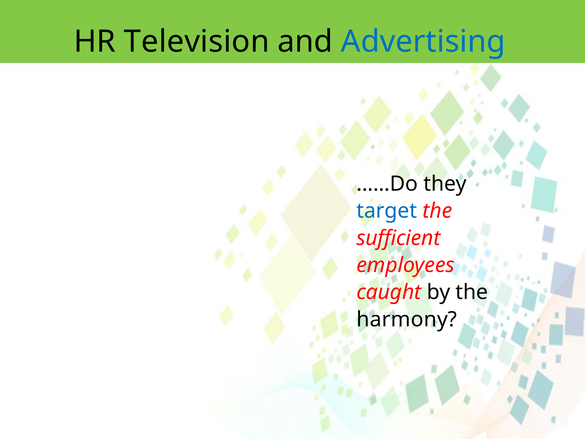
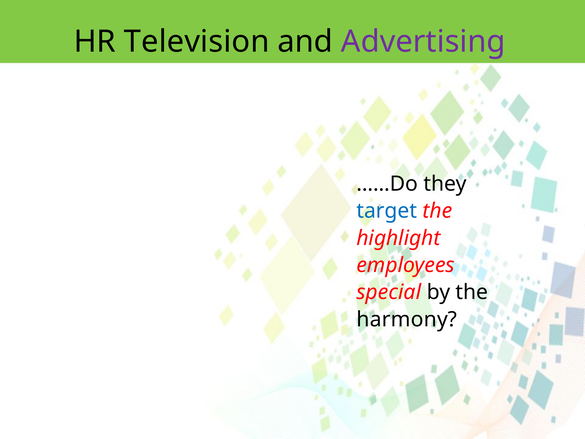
Advertising colour: blue -> purple (423, 42)
sufficient: sufficient -> highlight (398, 238)
caught: caught -> special (389, 292)
